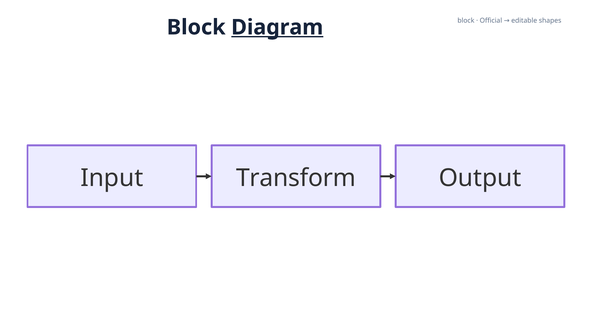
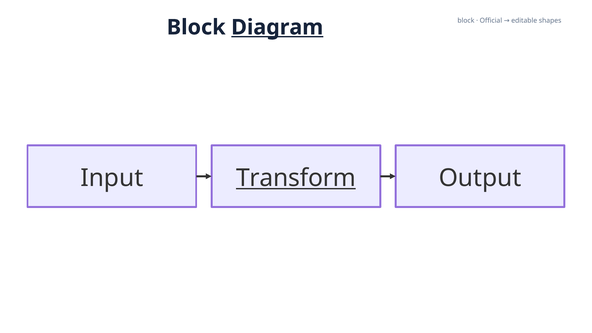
Transform underline: none -> present (296, 178)
